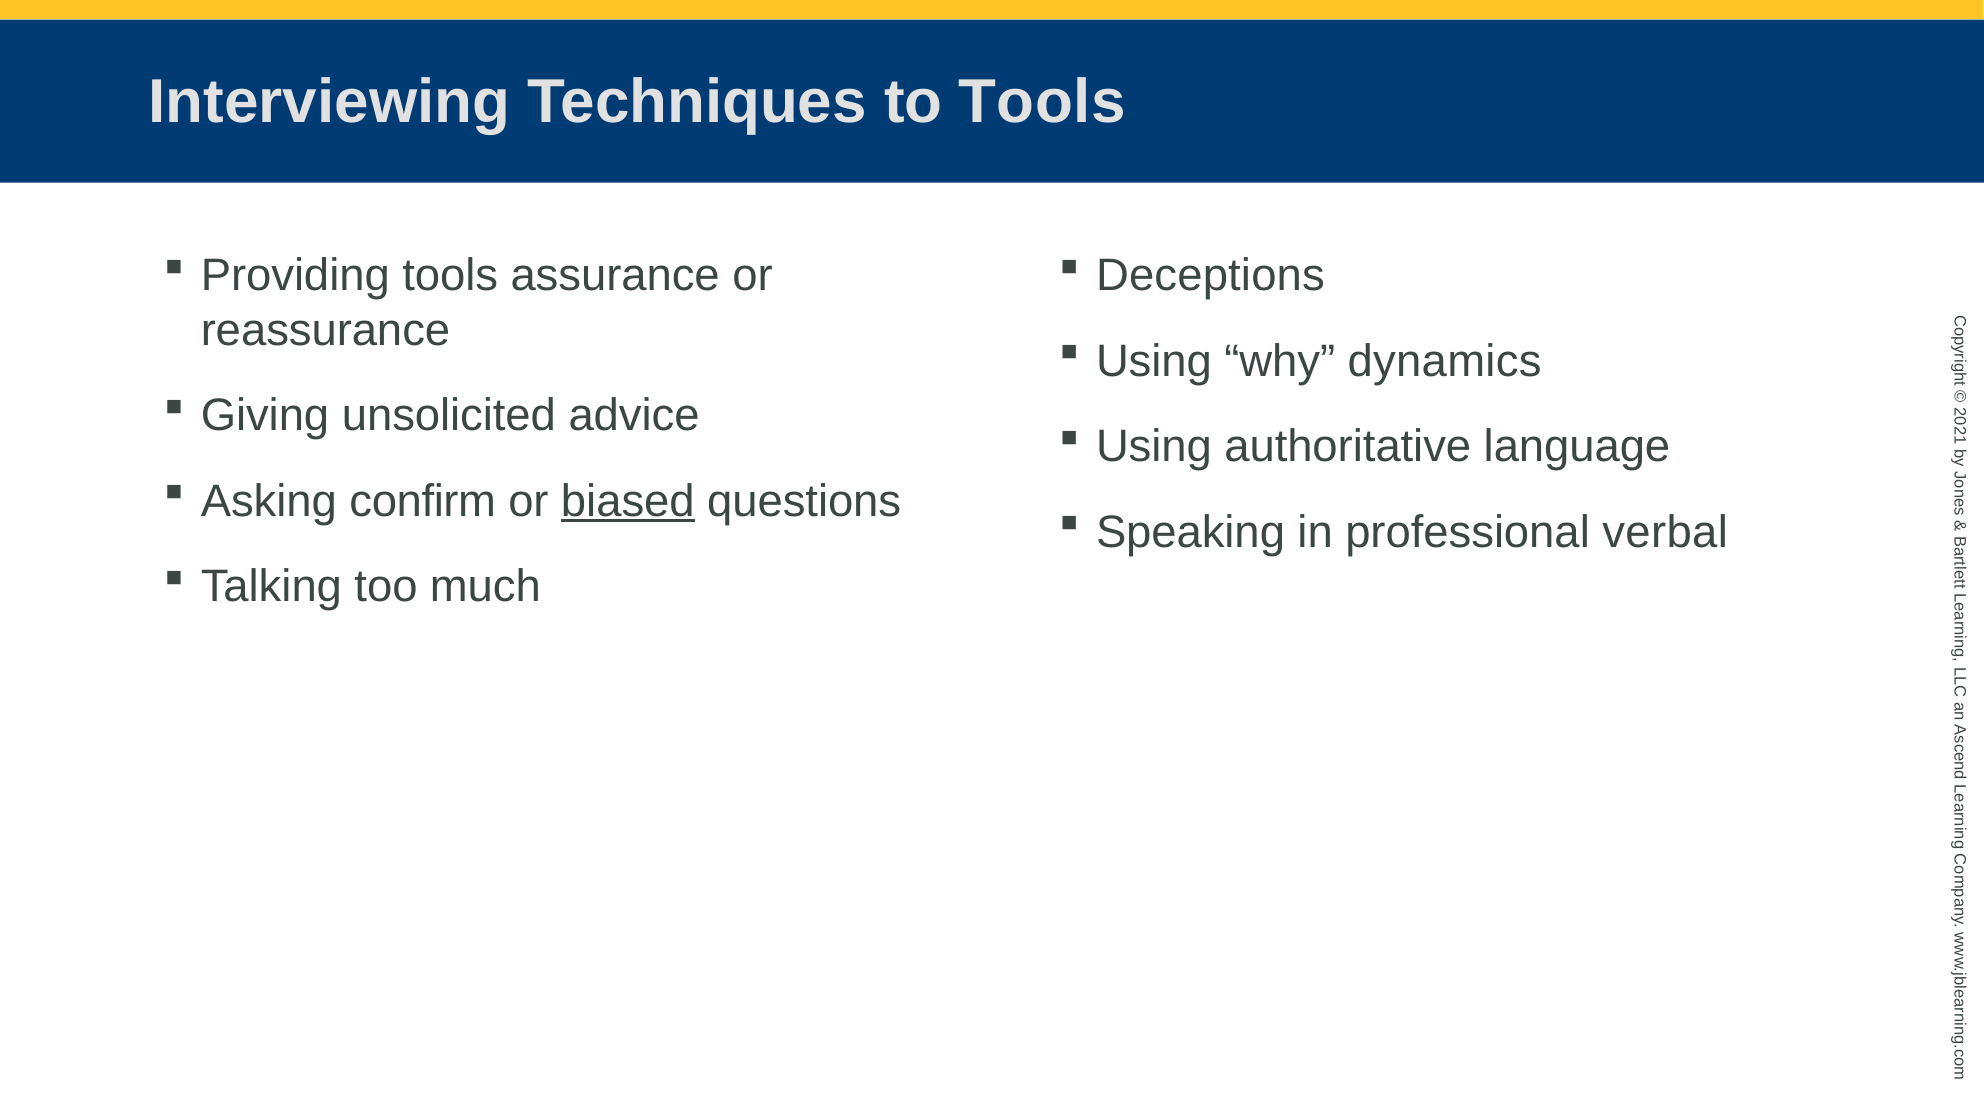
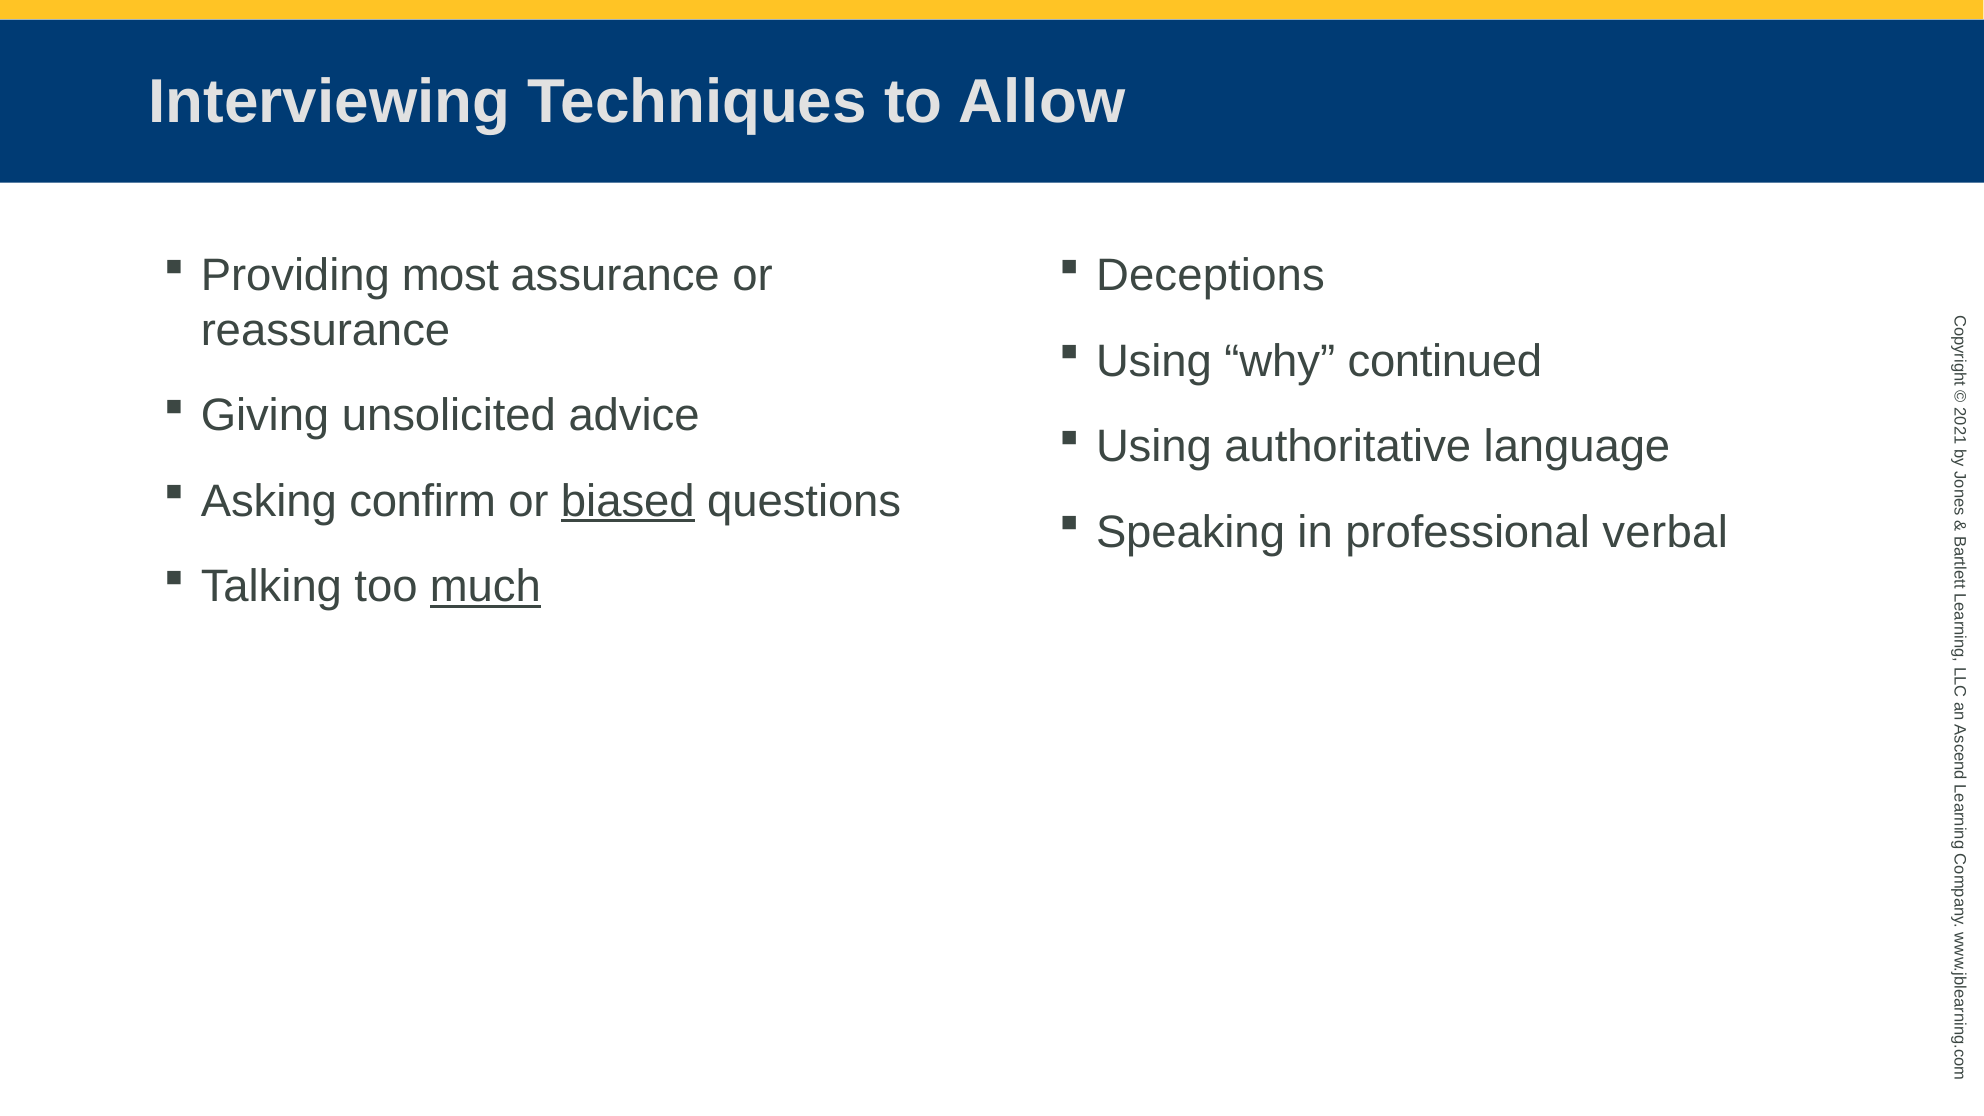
to Tools: Tools -> Allow (1042, 102)
Providing tools: tools -> most (450, 276)
dynamics: dynamics -> continued (1445, 361)
much underline: none -> present (485, 587)
